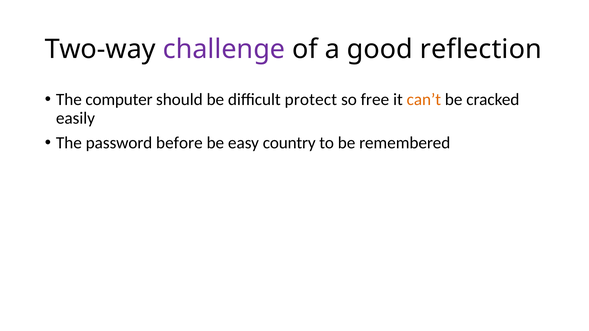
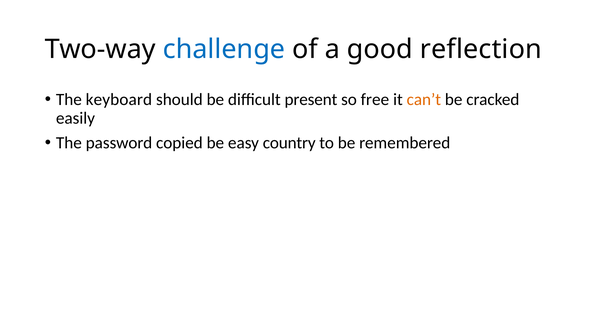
challenge colour: purple -> blue (224, 49)
computer: computer -> keyboard (119, 100)
protect: protect -> present (311, 100)
before: before -> copied (179, 143)
